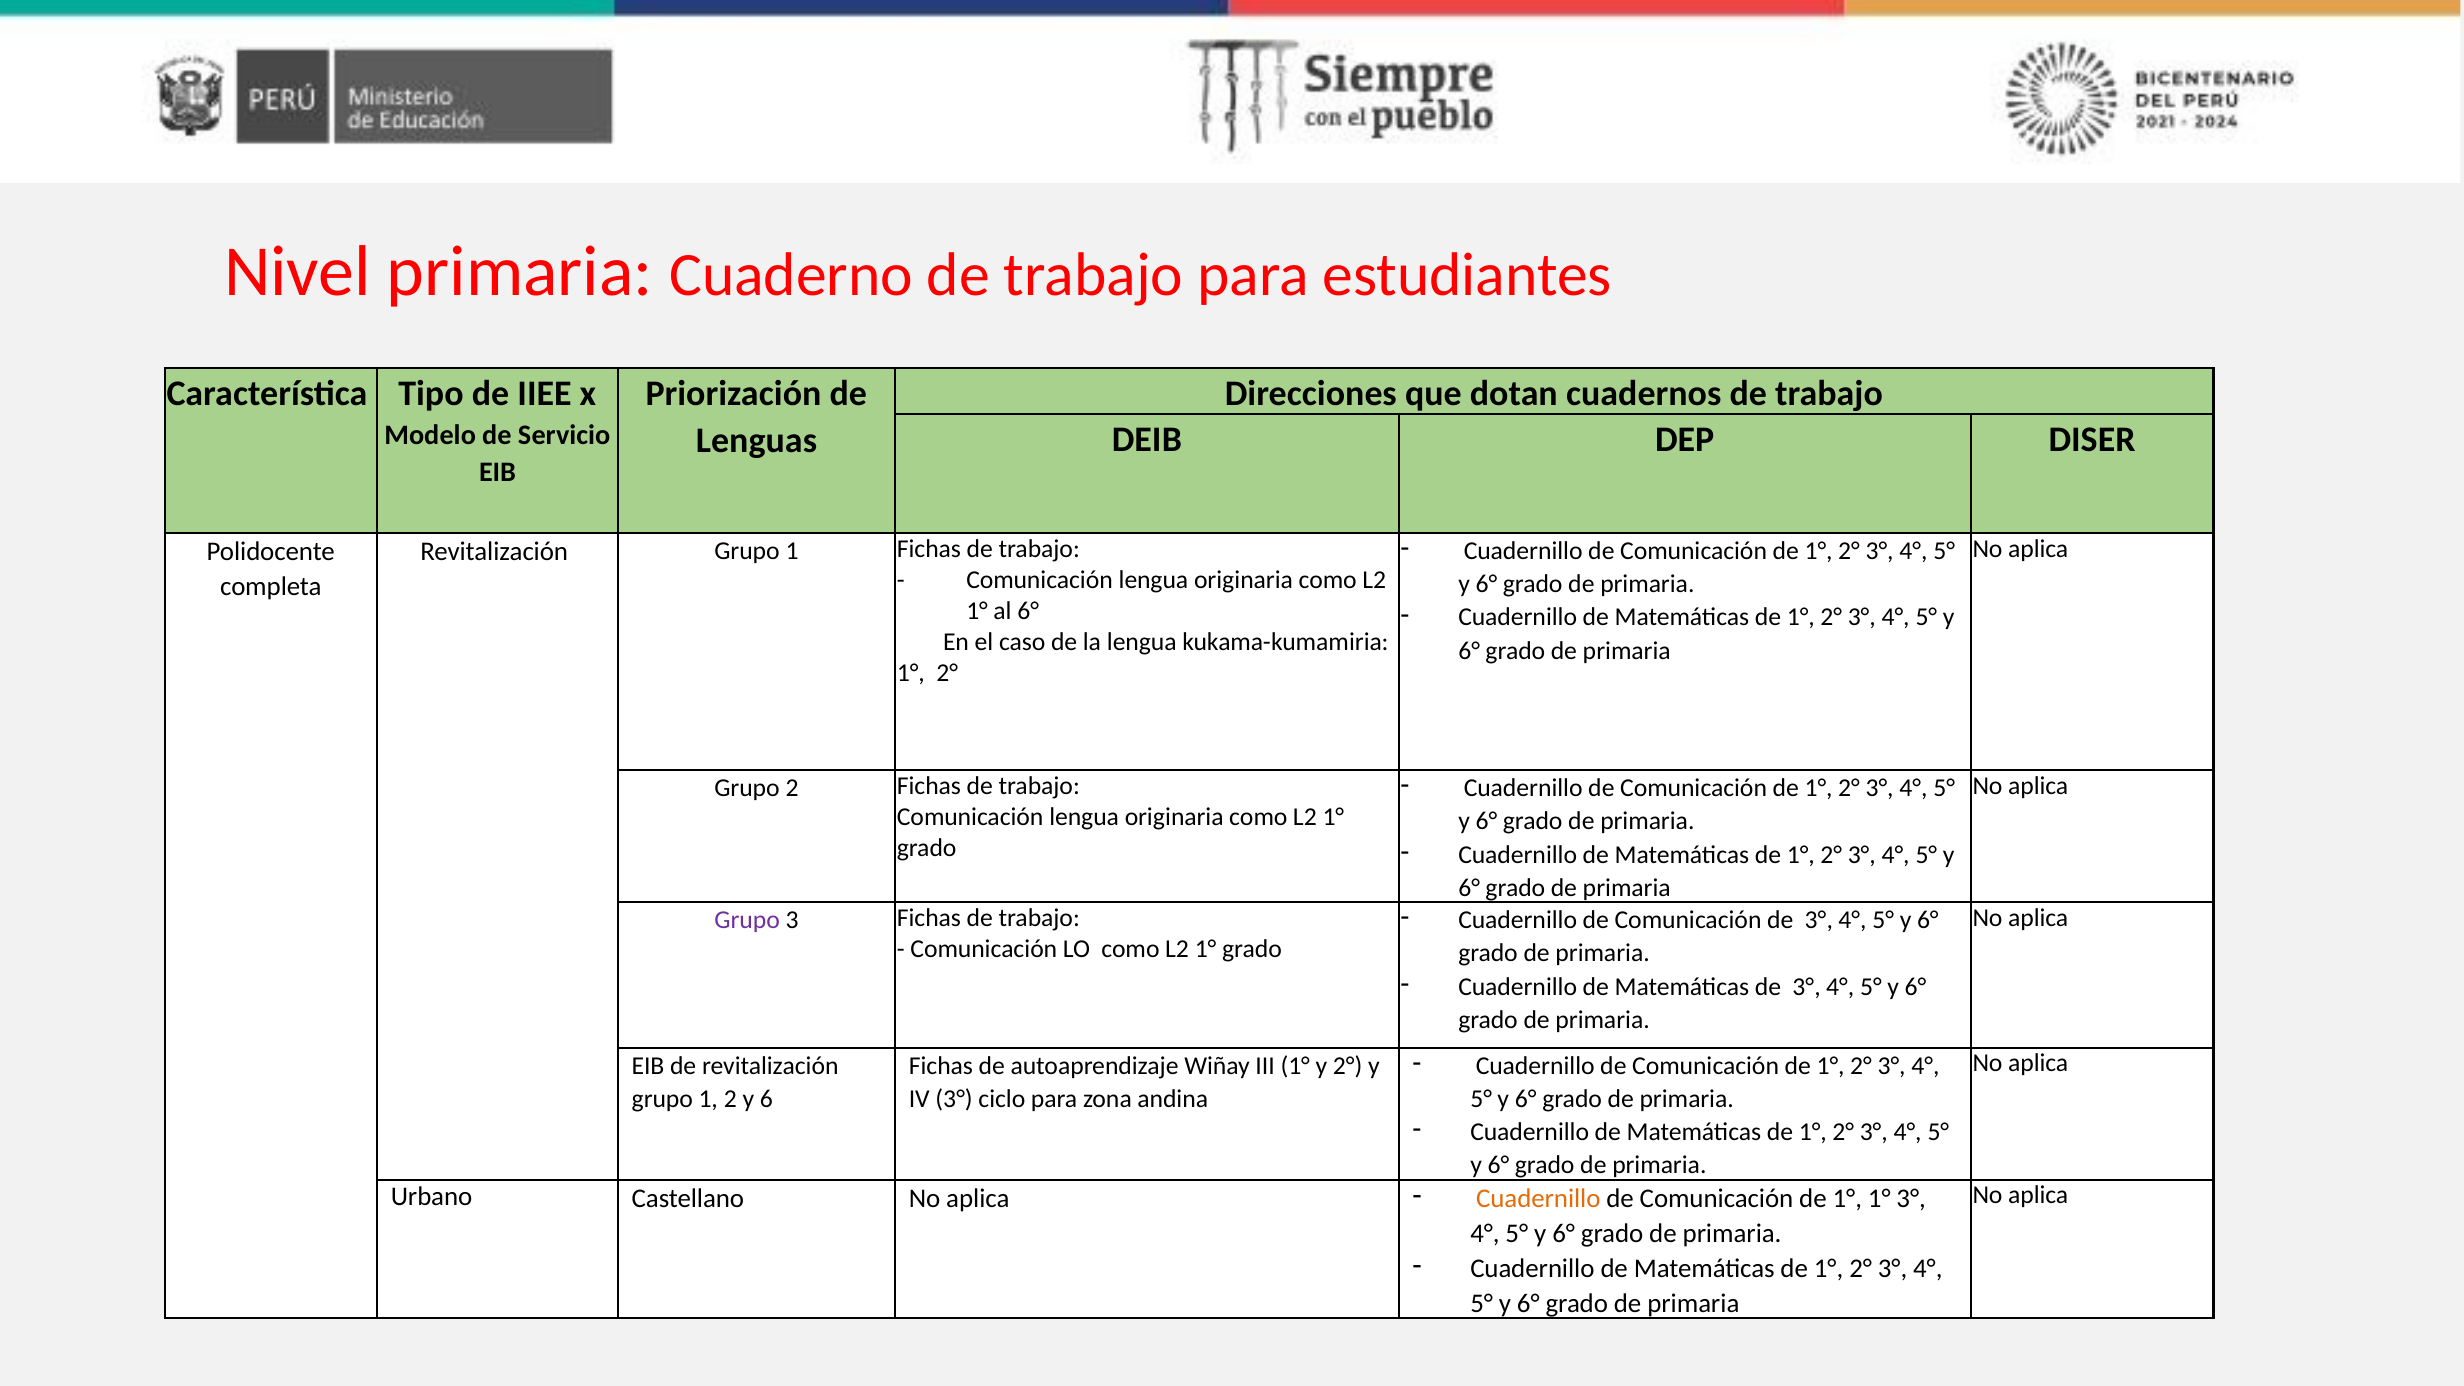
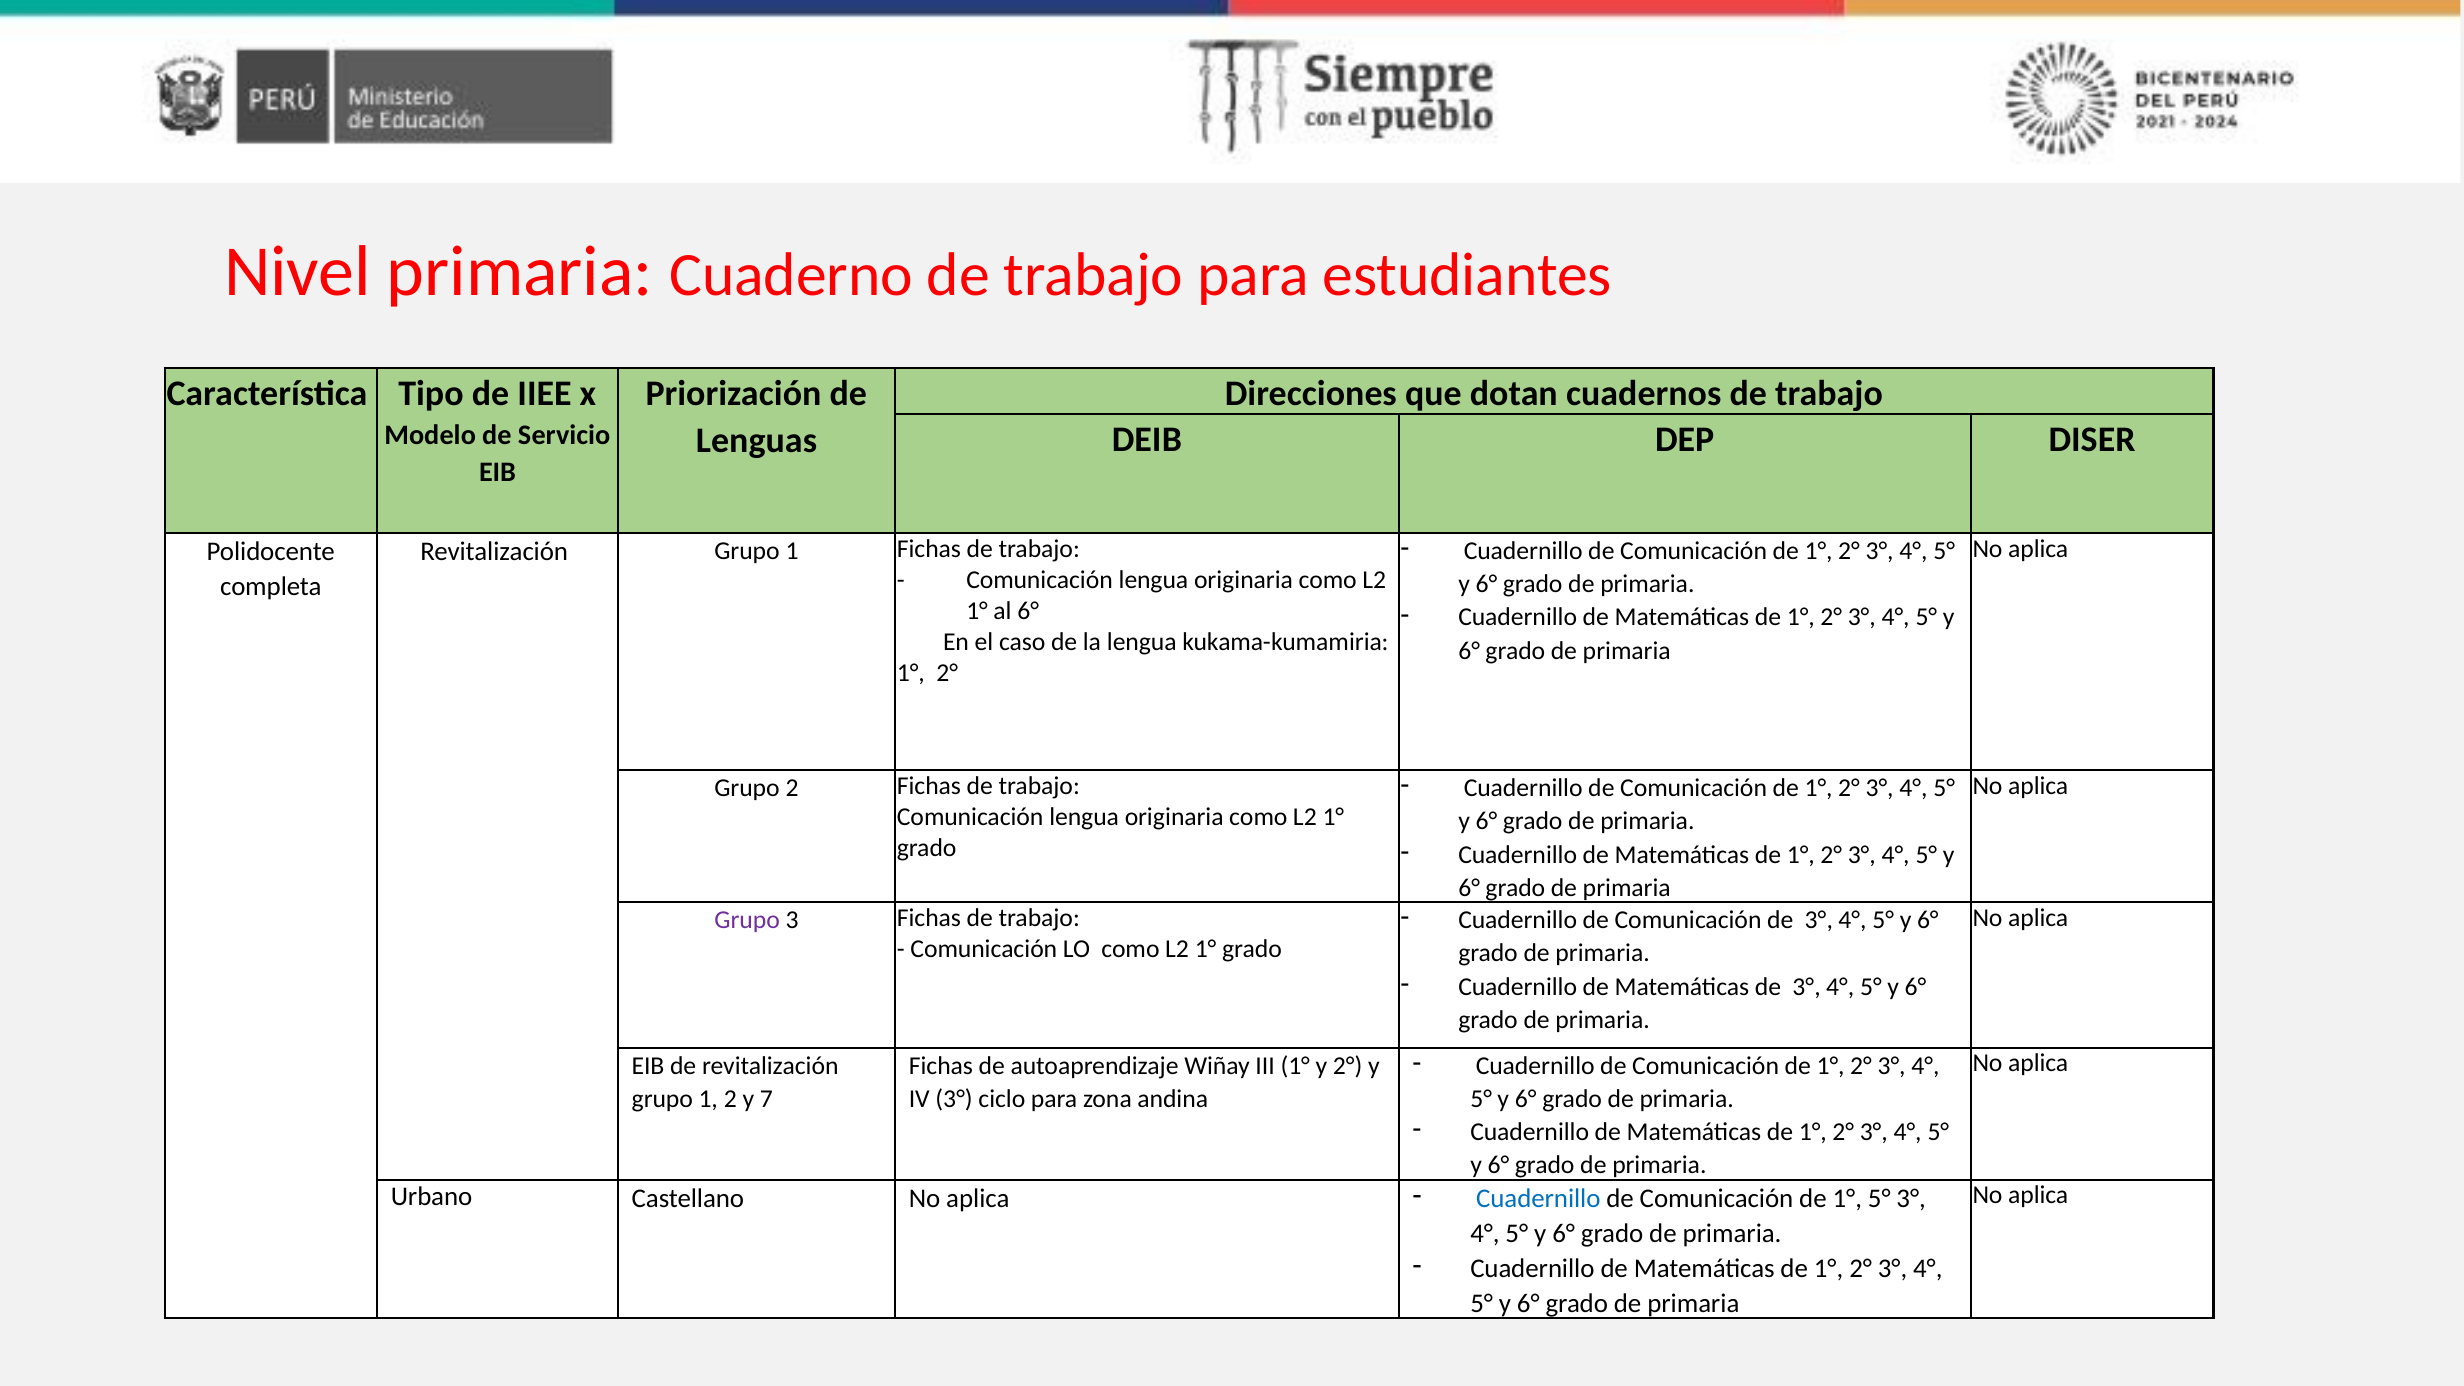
6: 6 -> 7 (766, 1099)
Cuadernillo colour: orange -> blue (1538, 1198)
1° 1°: 1° -> 5° (1879, 1198)
